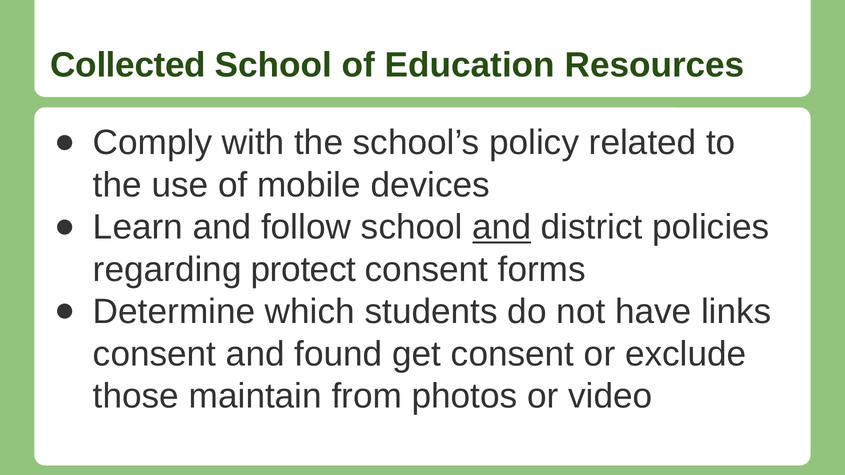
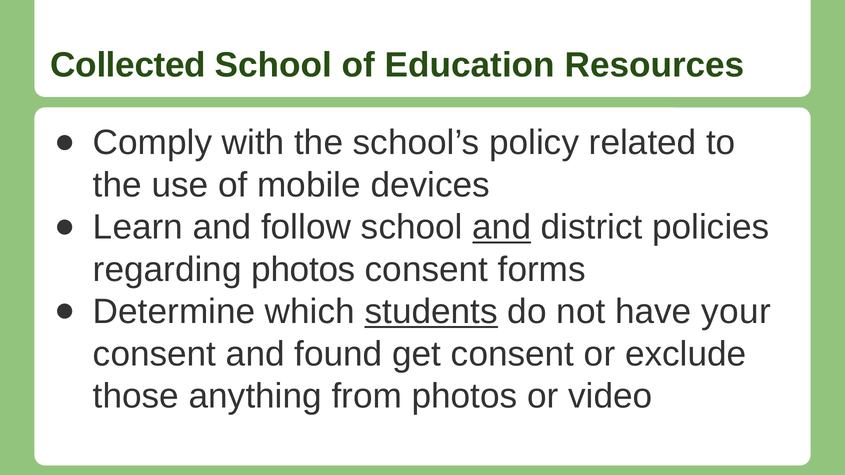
regarding protect: protect -> photos (303, 270)
students underline: none -> present (431, 312)
links: links -> your (736, 312)
maintain: maintain -> anything (255, 396)
